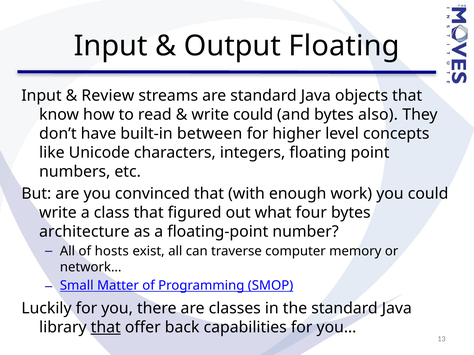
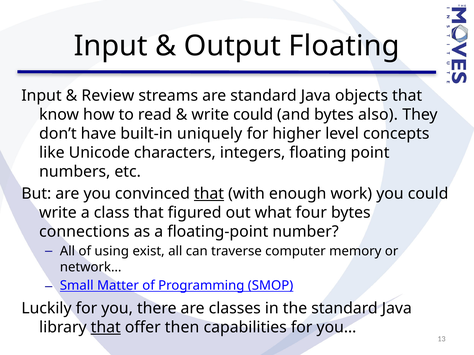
between: between -> uniquely (210, 134)
that underline: none -> present (209, 194)
architecture: architecture -> connections (84, 232)
hosts: hosts -> using (112, 252)
back: back -> then (182, 328)
